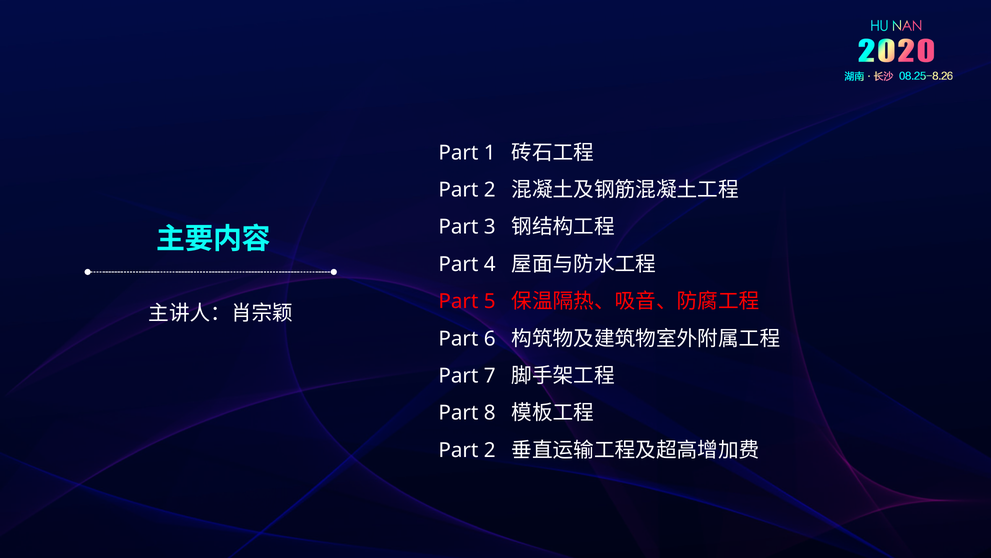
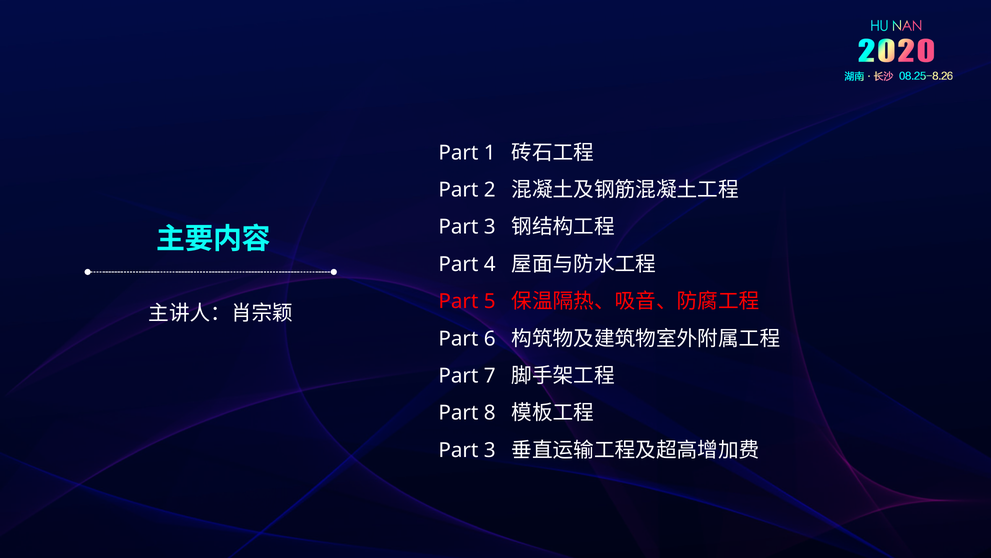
2: 2 -> 3 (490, 450)
